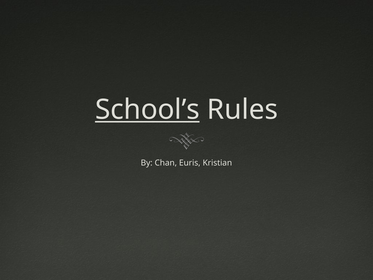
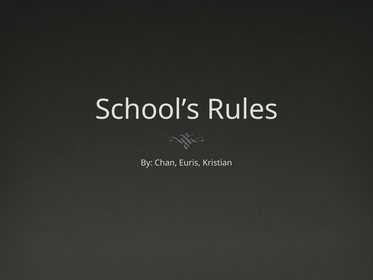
School’s underline: present -> none (147, 110)
